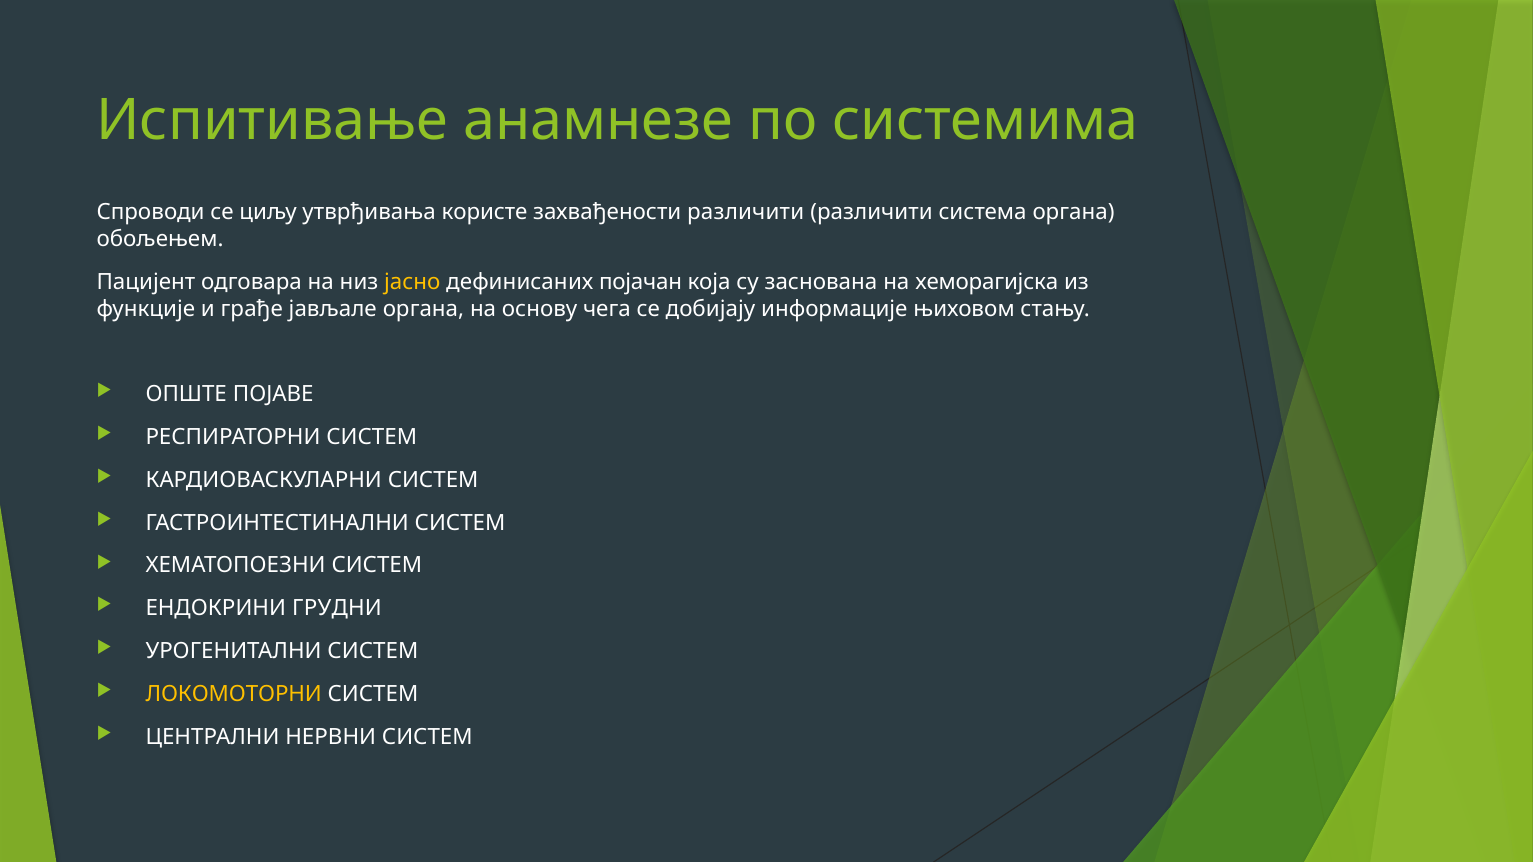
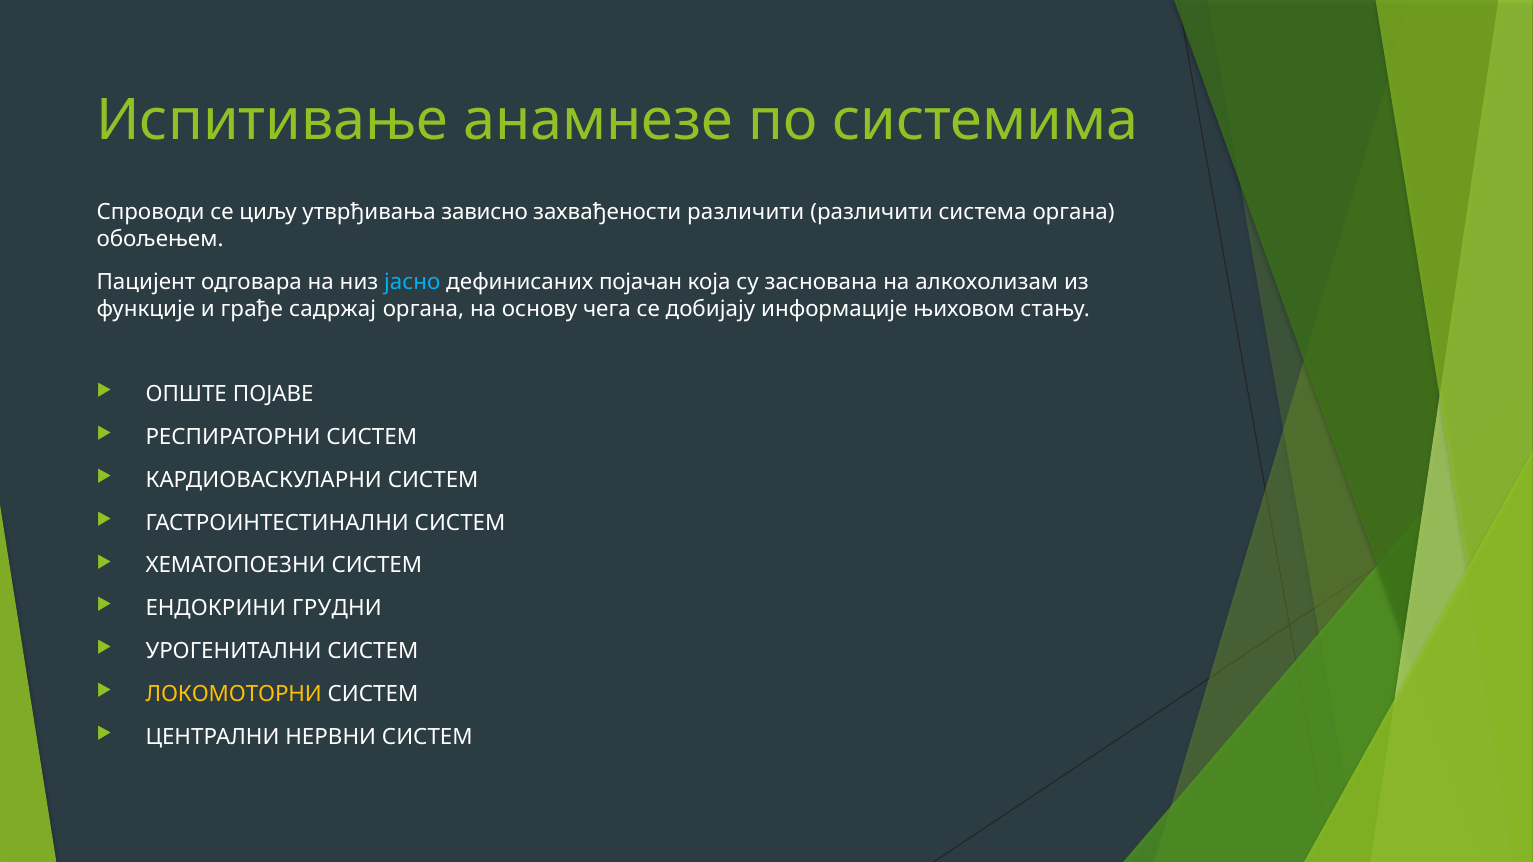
користе: користе -> зависно (485, 212)
јасно colour: yellow -> light blue (412, 282)
хеморагијска: хеморагијска -> алкохолизам (987, 282)
јављале: јављале -> садржај (333, 309)
